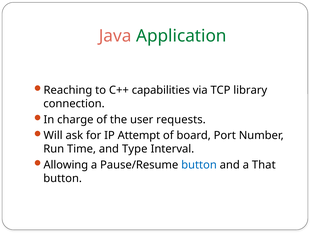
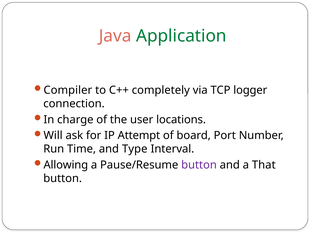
Reaching: Reaching -> Compiler (68, 90)
capabilities: capabilities -> completely (161, 90)
library: library -> logger (250, 90)
requests: requests -> locations (181, 119)
button colour: blue -> purple (199, 165)
